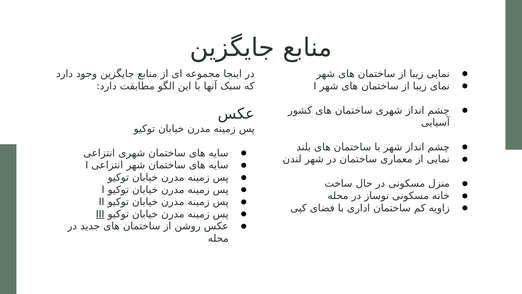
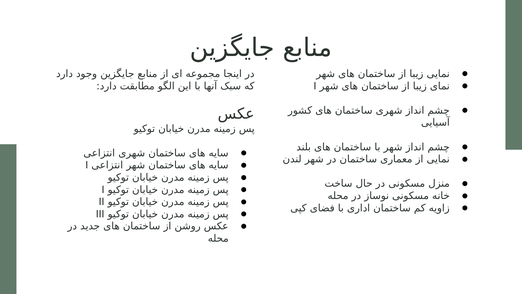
III underline: present -> none (100, 214)
